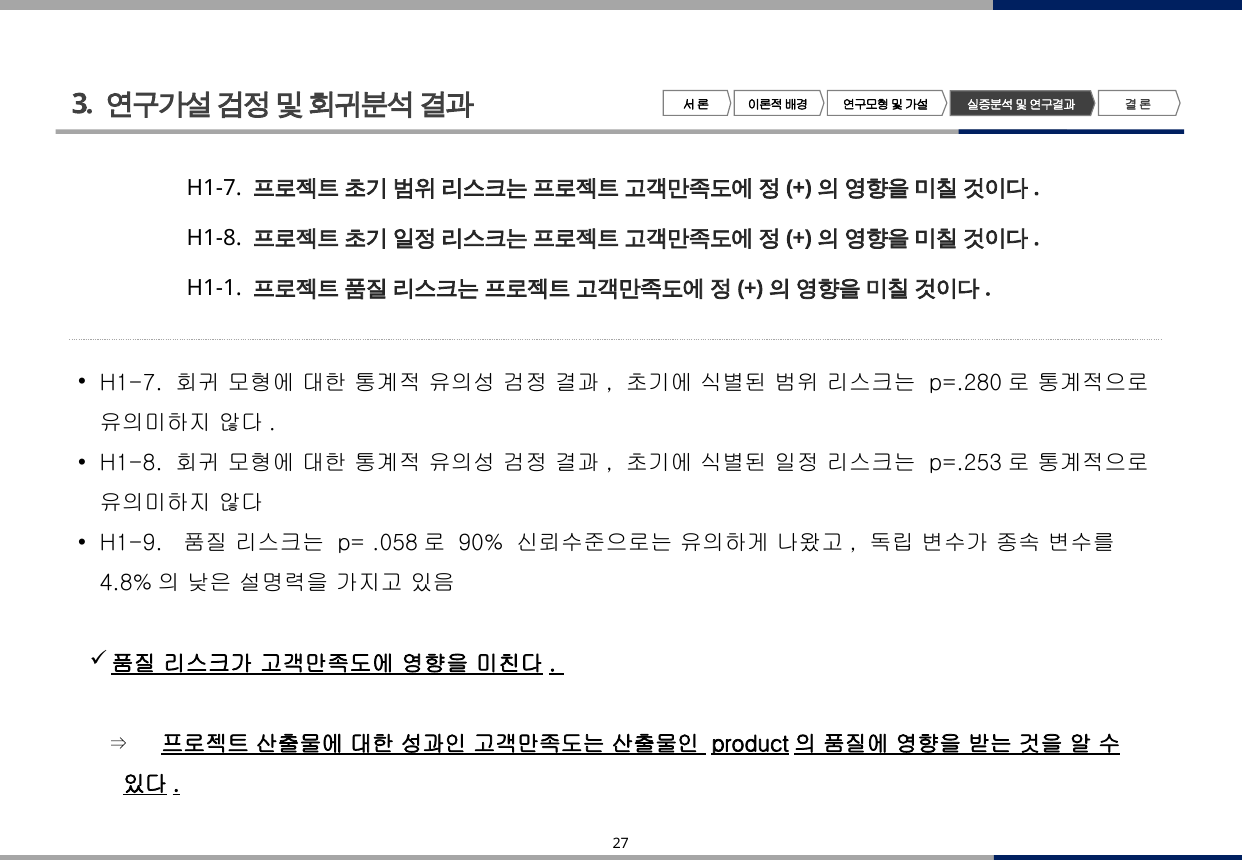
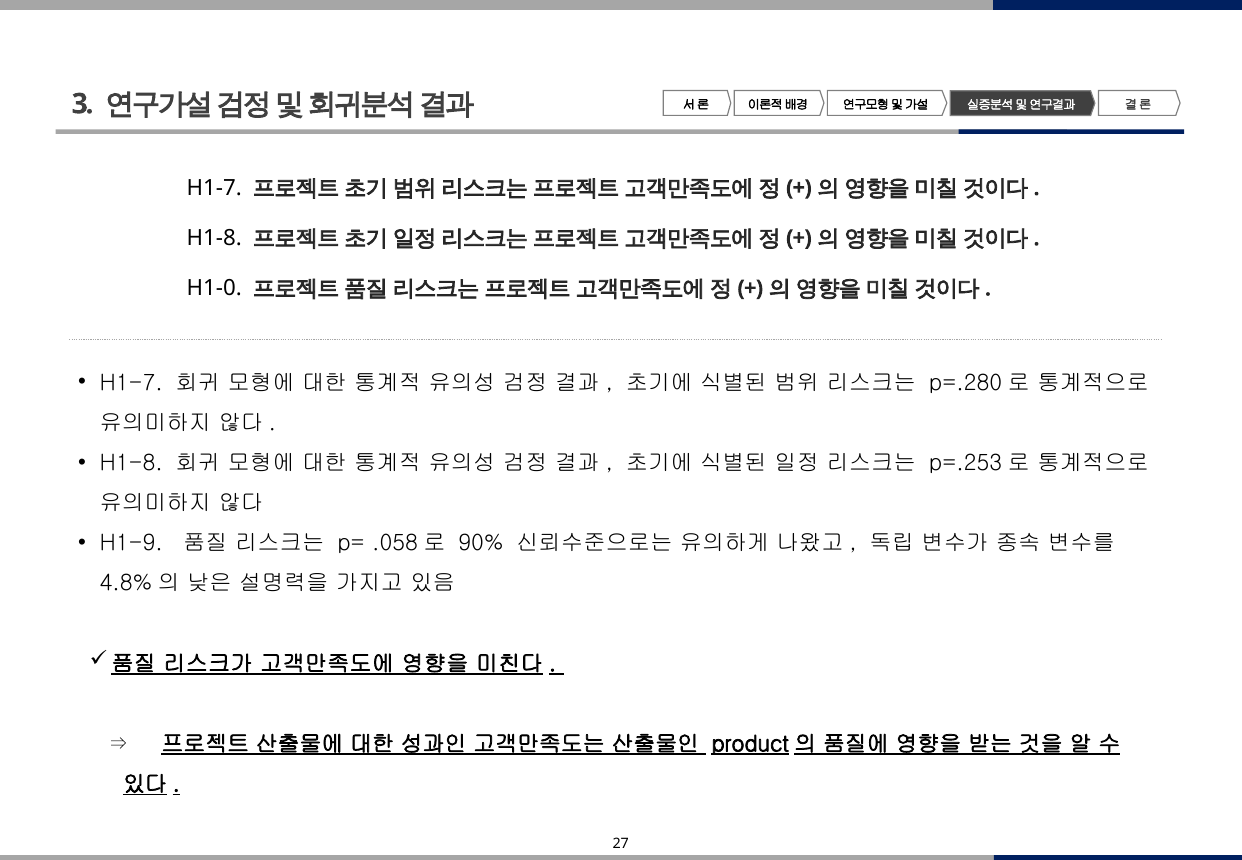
H1-1: H1-1 -> H1-0 (214, 288)
